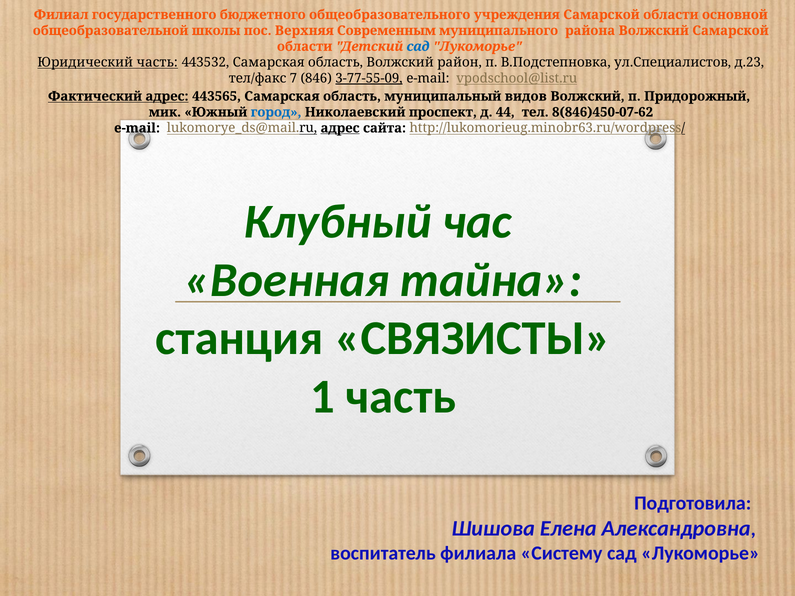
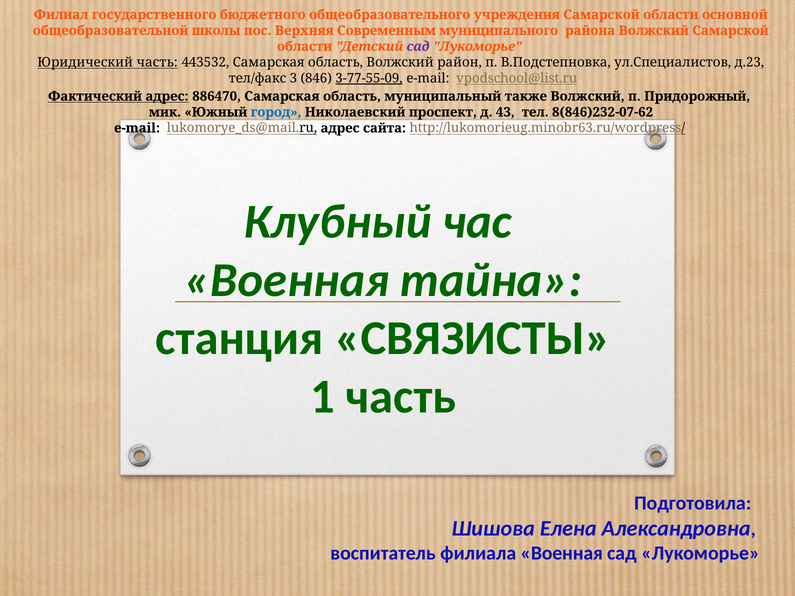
сад colour: blue -> purple (418, 46)
7: 7 -> 3 (293, 78)
443565: 443565 -> 886470 (217, 96)
видов: видов -> также (526, 96)
44: 44 -> 43 (505, 112)
8(846)450-07-62: 8(846)450-07-62 -> 8(846)232-07-62 (603, 112)
адрес underline: present -> none (340, 128)
филиала Систему: Систему -> Военная (562, 554)
